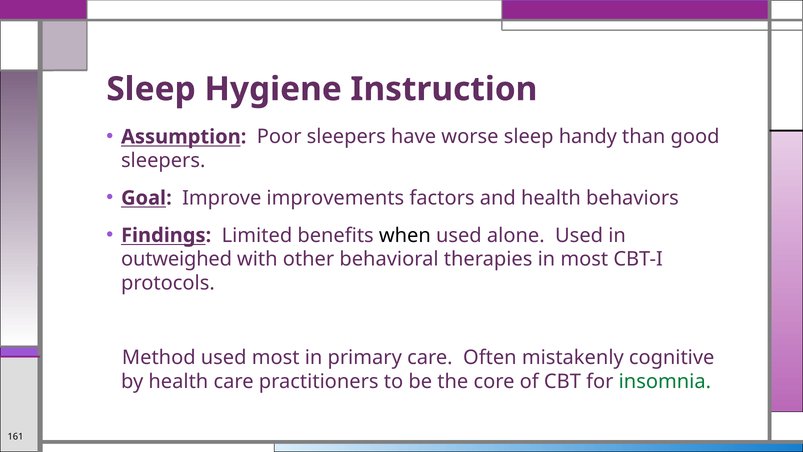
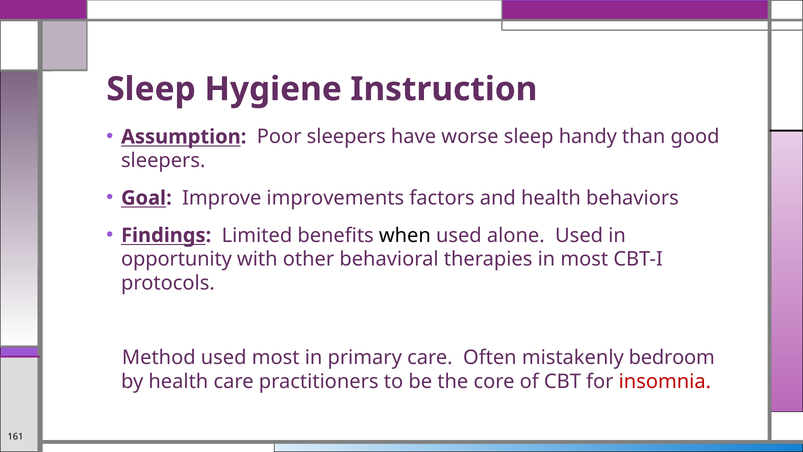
outweighed: outweighed -> opportunity (177, 259)
cognitive: cognitive -> bedroom (672, 358)
insomnia colour: green -> red (665, 382)
